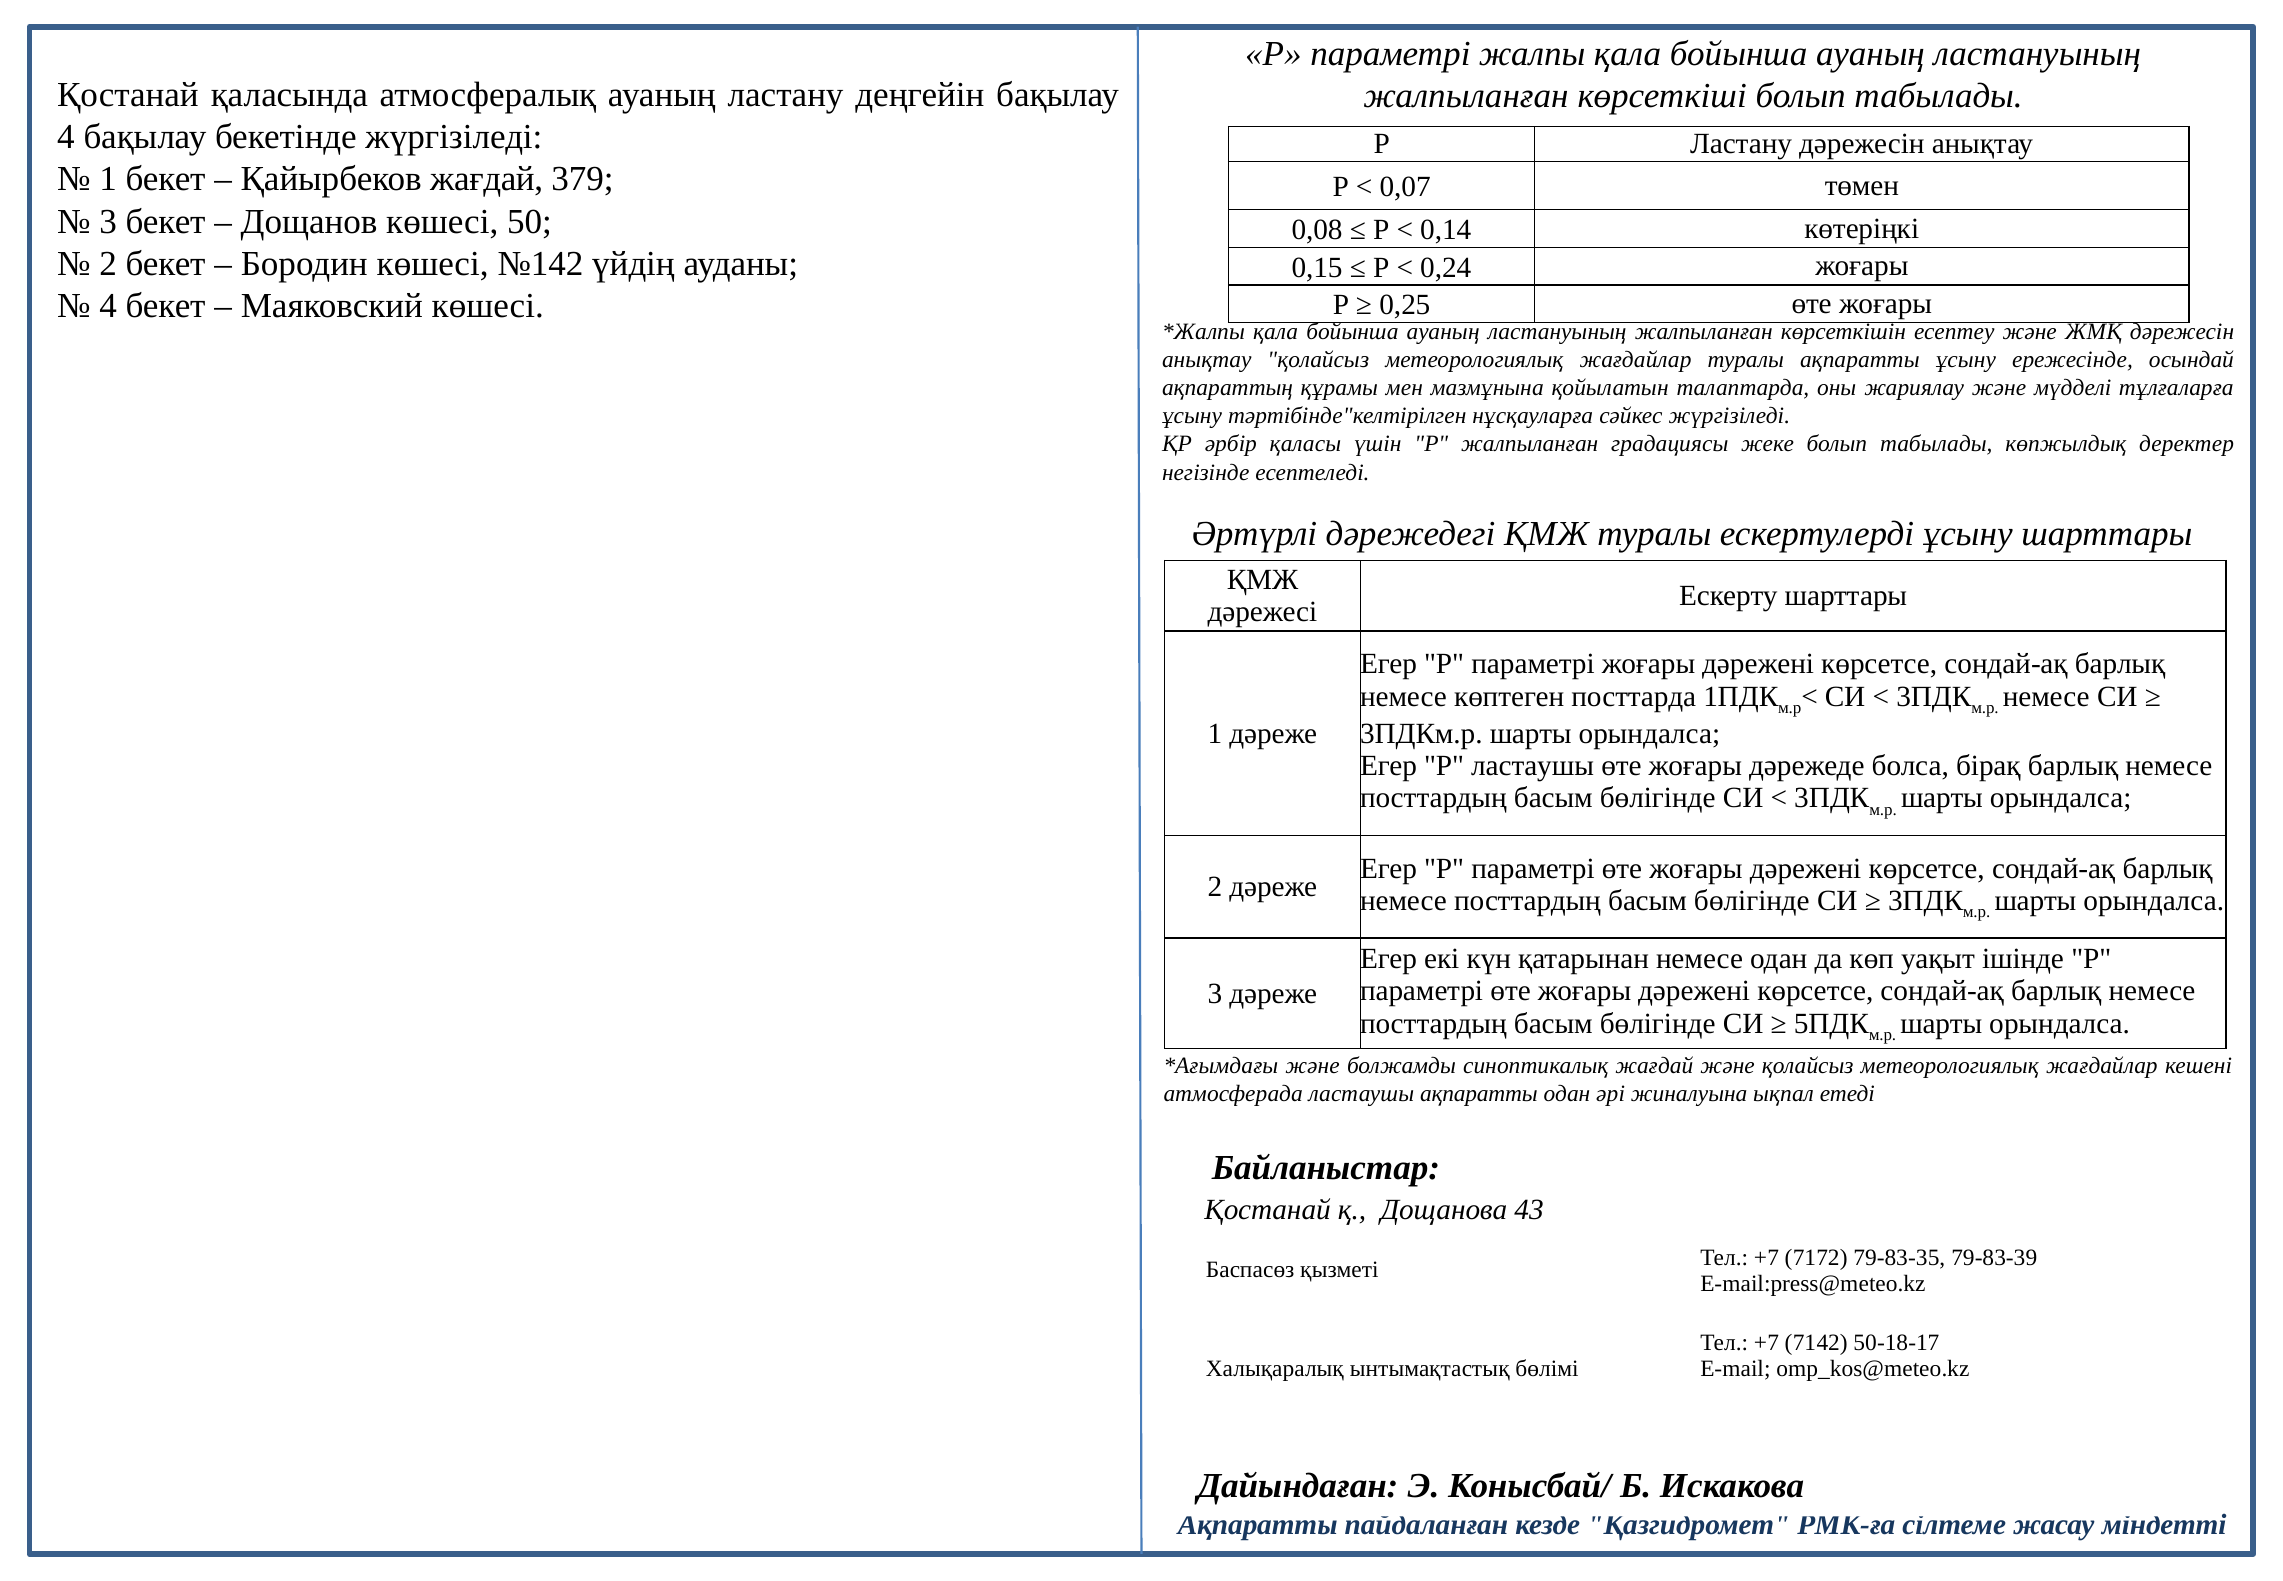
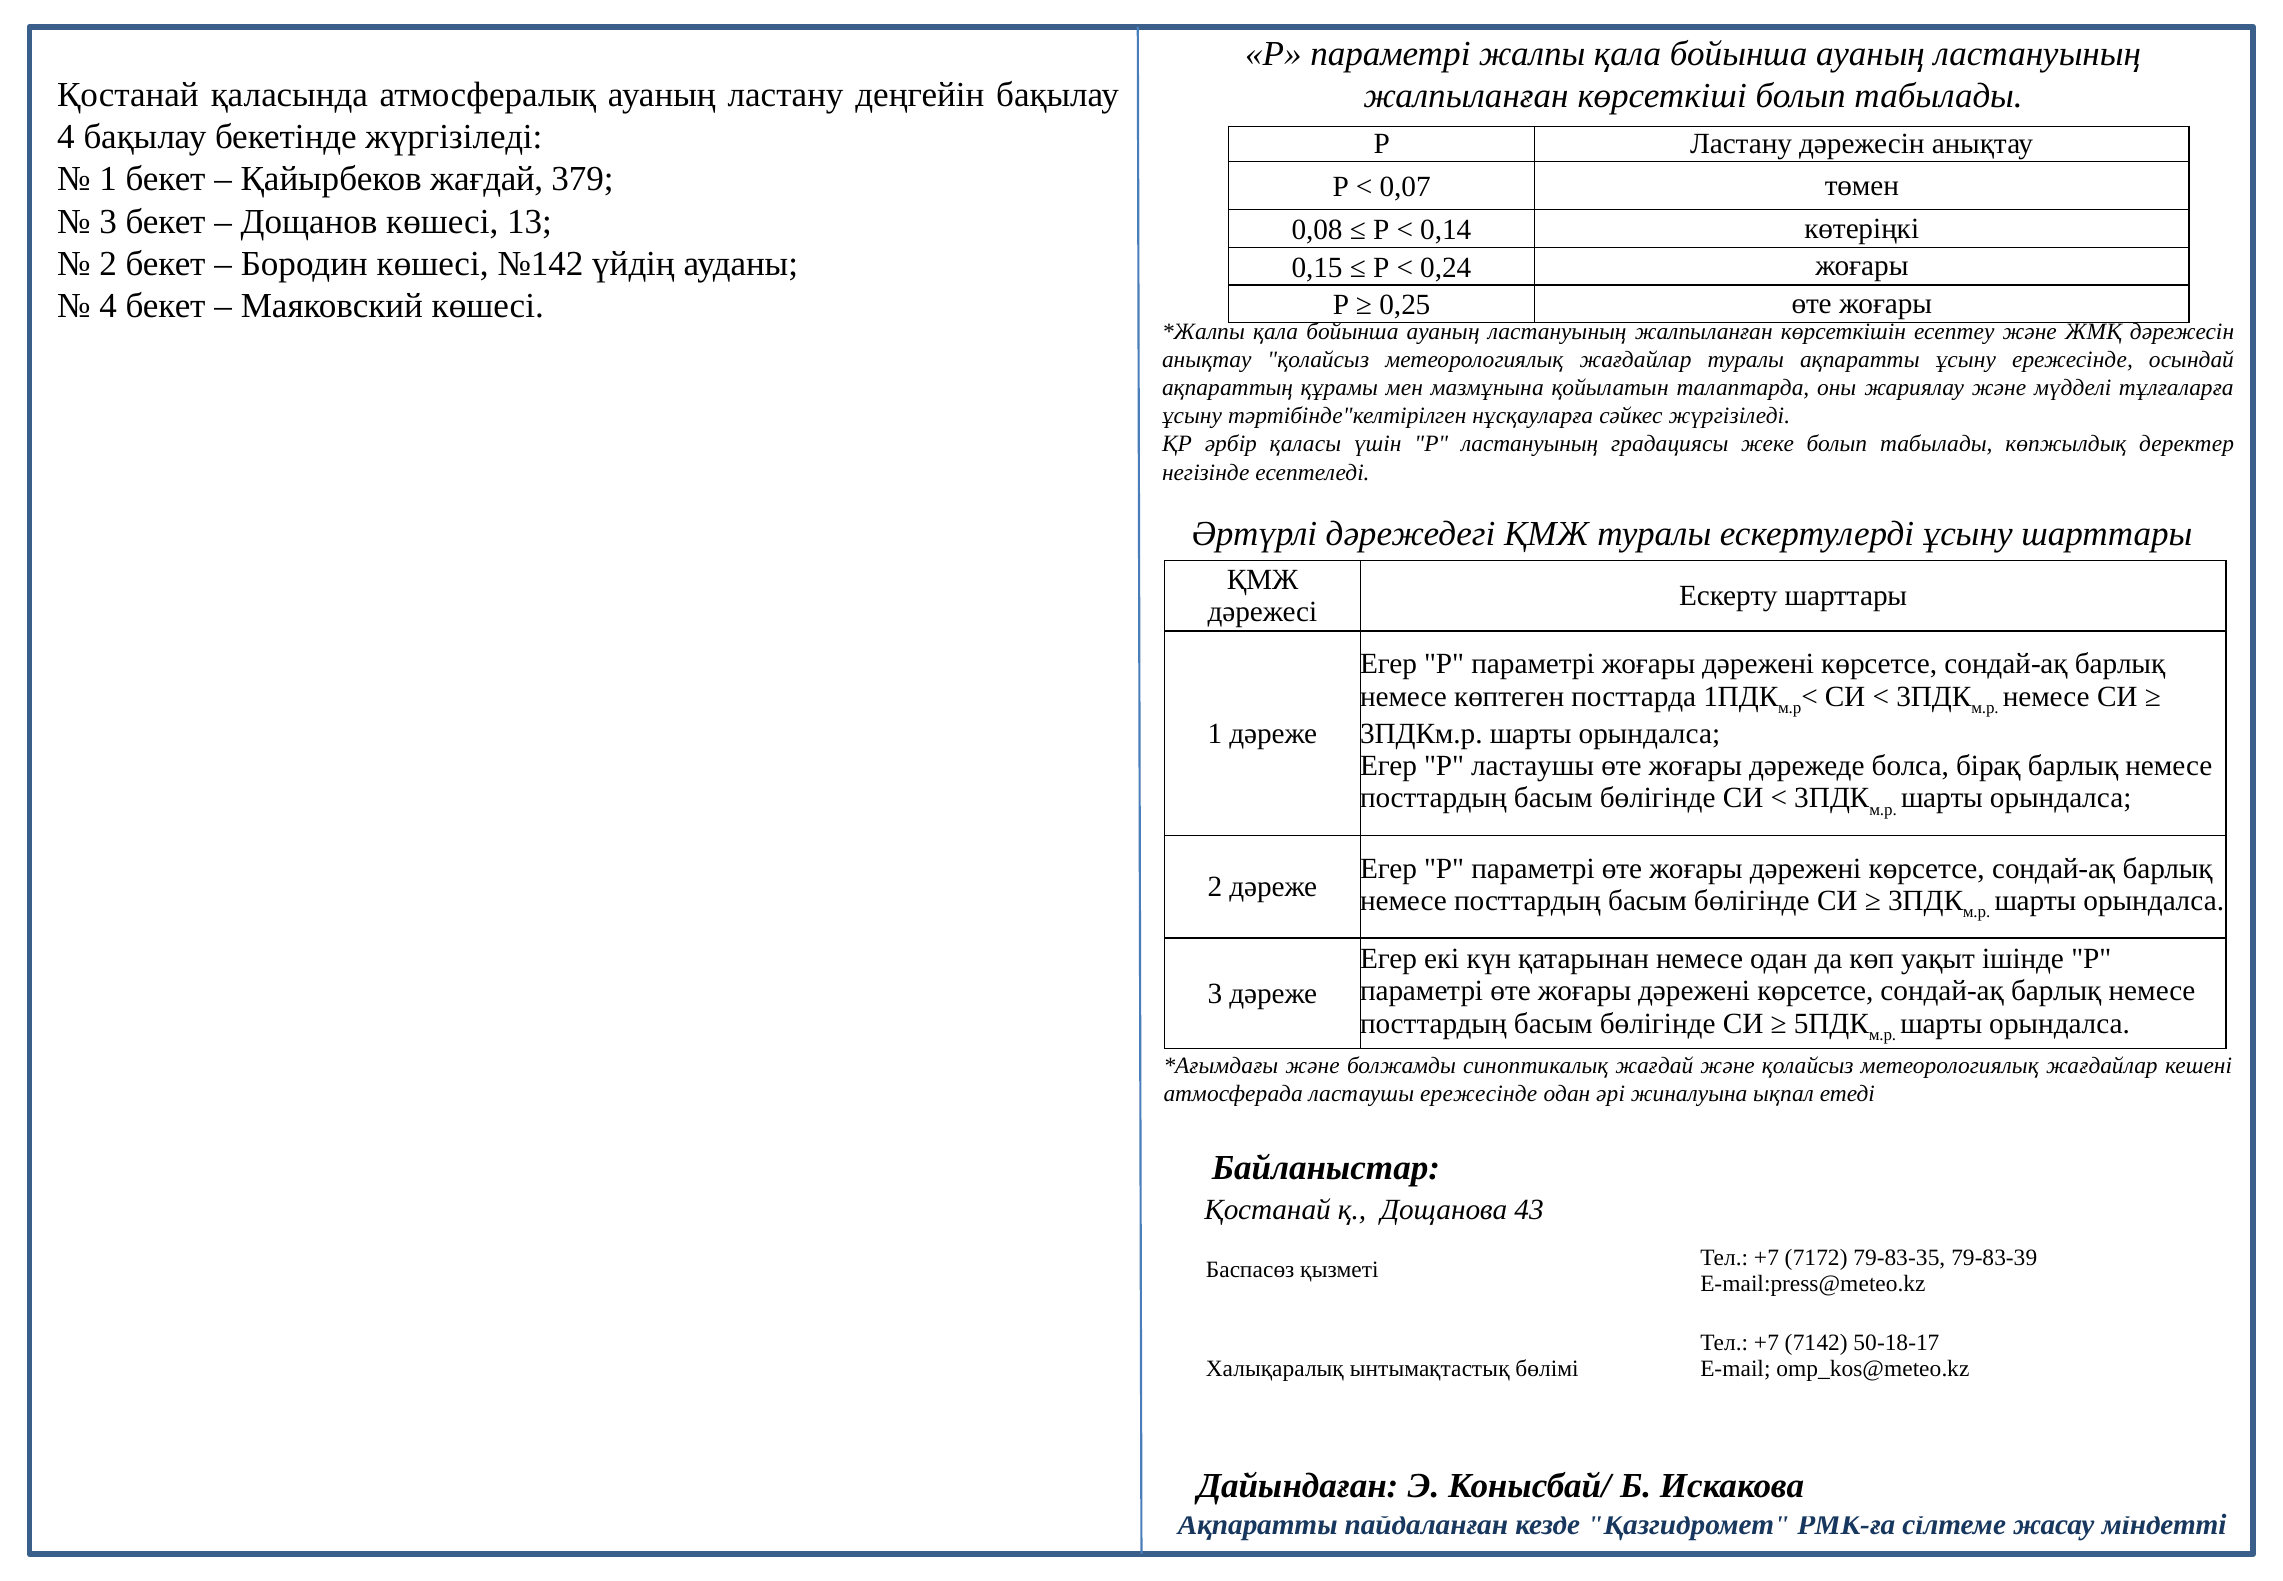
50: 50 -> 13 (530, 221)
Р жалпыланған: жалпыланған -> ластануының (1530, 444)
ластаушы ақпаратты: ақпаратты -> ережесінде (1479, 1094)
